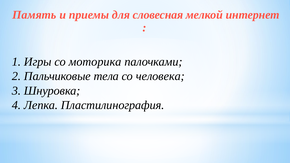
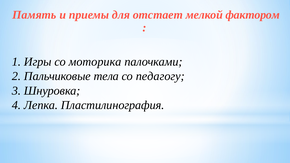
словесная: словесная -> отстает (158, 15)
интернет: интернет -> фактором (253, 15)
человека: человека -> педагогу (160, 76)
